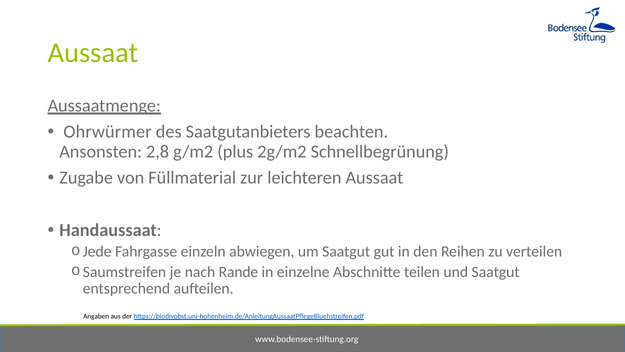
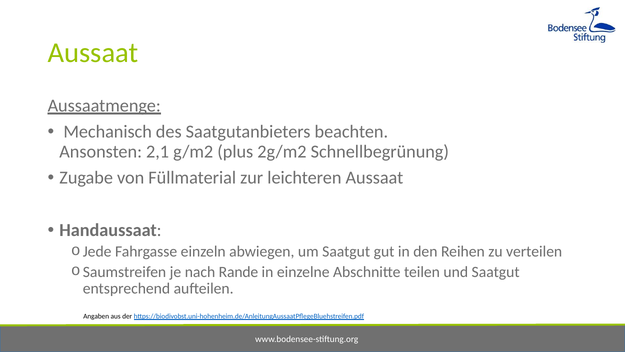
Ohrwürmer: Ohrwürmer -> Mechanisch (108, 132)
2,8: 2,8 -> 2,1 (158, 151)
